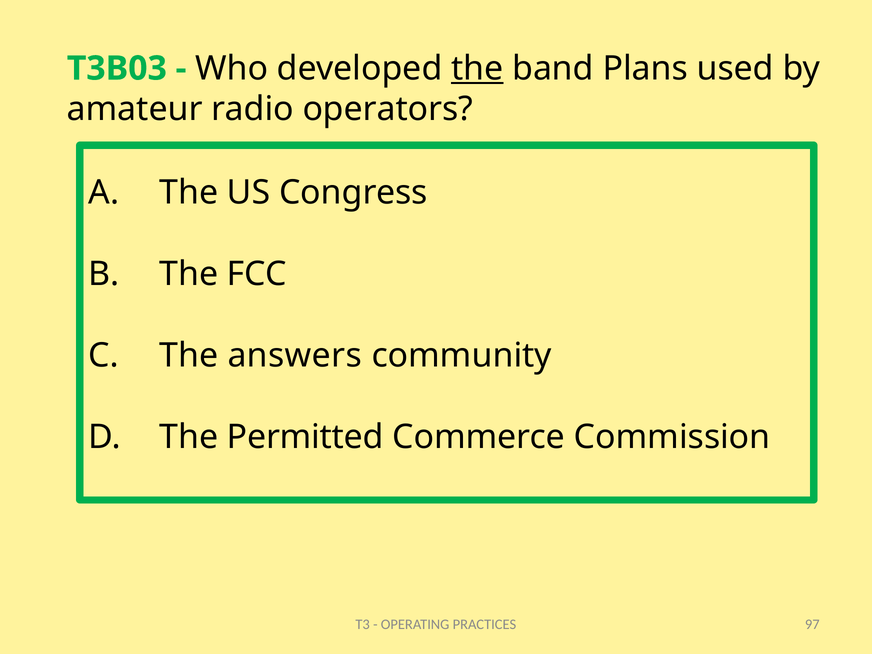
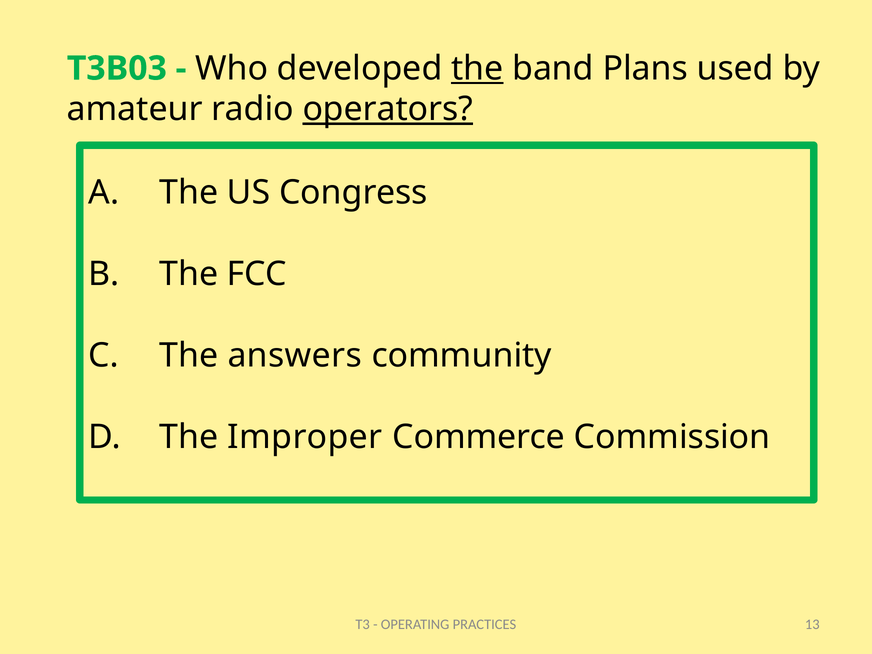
operators underline: none -> present (388, 109)
Permitted: Permitted -> Improper (305, 437)
97: 97 -> 13 (812, 624)
